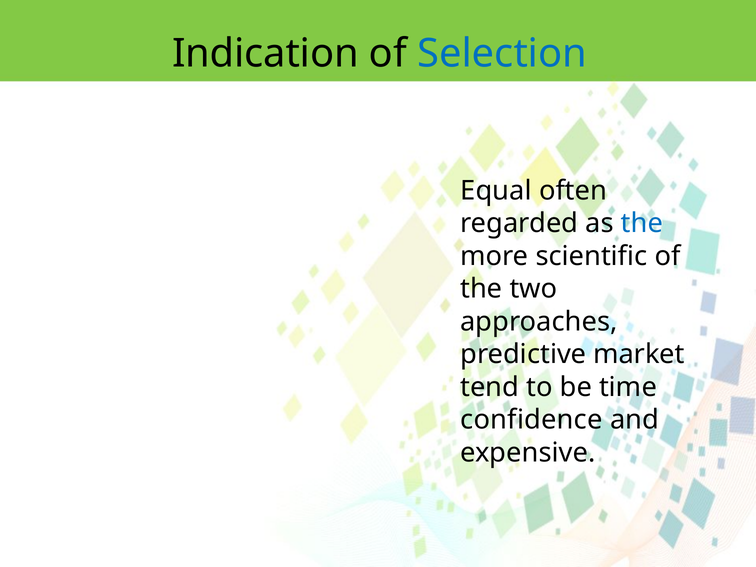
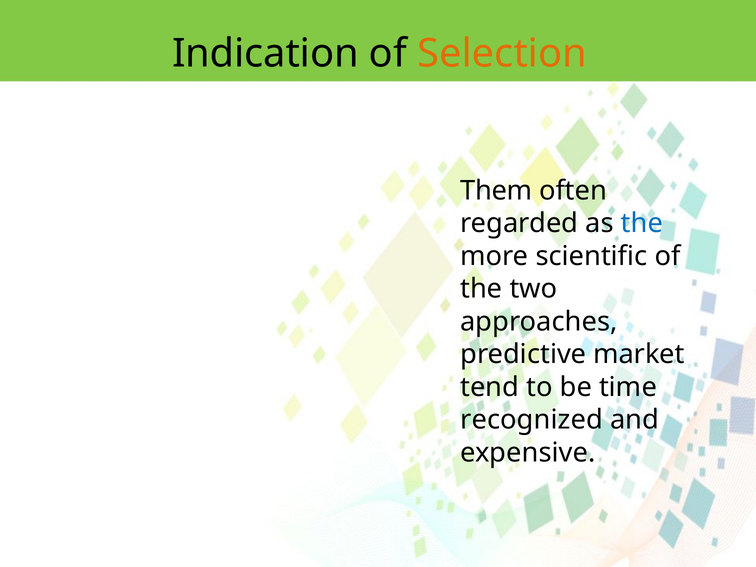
Selection colour: blue -> orange (502, 54)
Equal: Equal -> Them (496, 191)
confidence: confidence -> recognized (532, 420)
